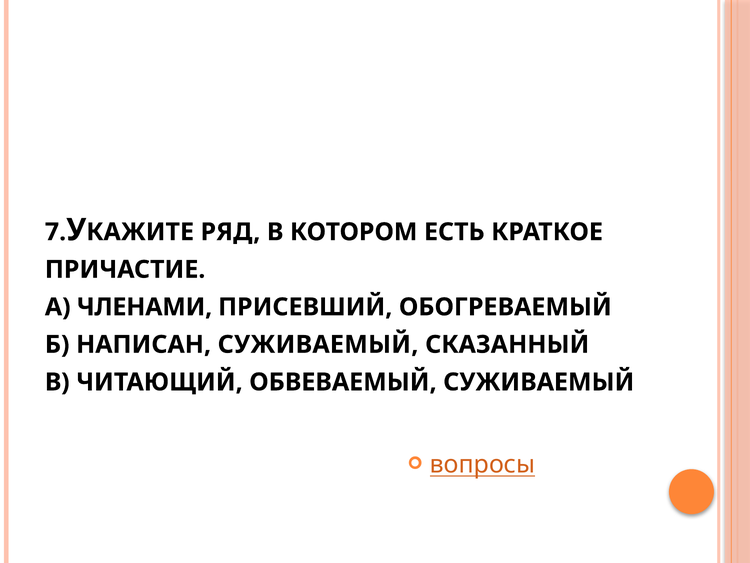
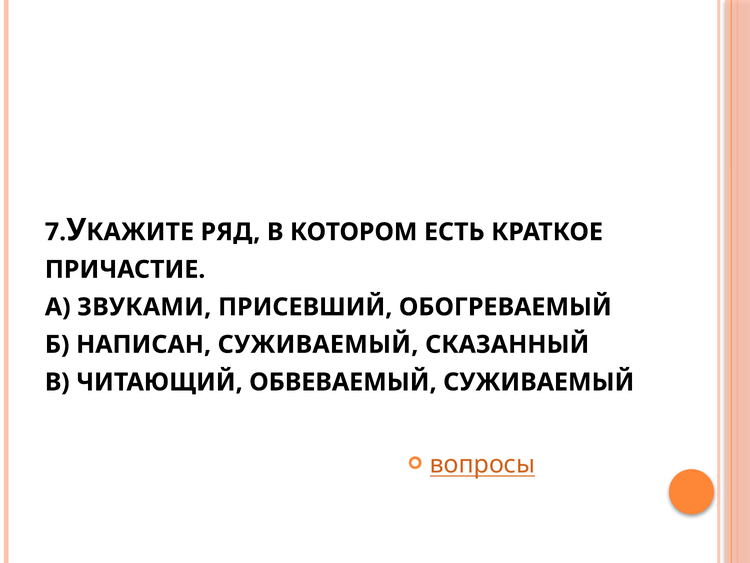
ЧЛЕНАМИ: ЧЛЕНАМИ -> ЗВУКАМИ (144, 307)
